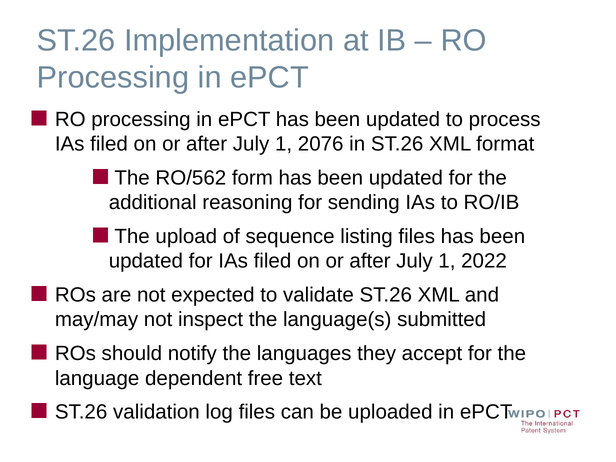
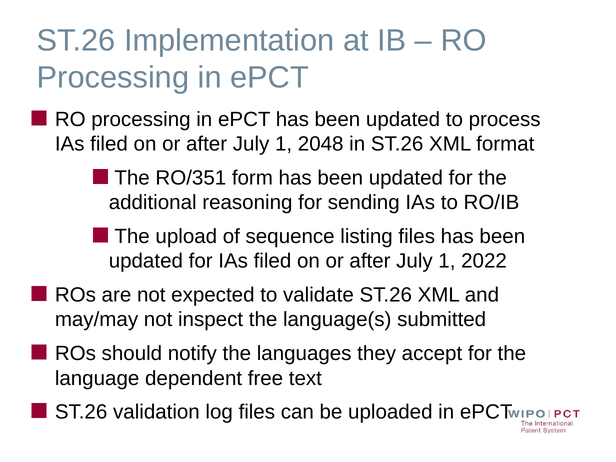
2076: 2076 -> 2048 (321, 144)
RO/562: RO/562 -> RO/351 (191, 178)
